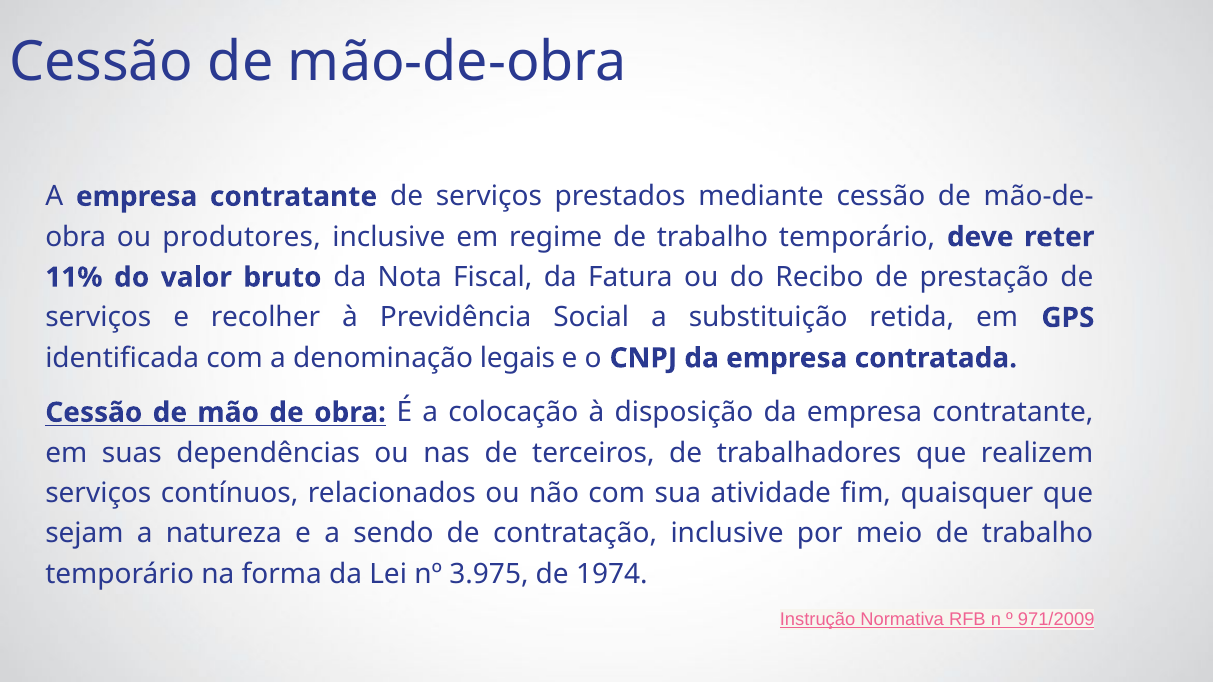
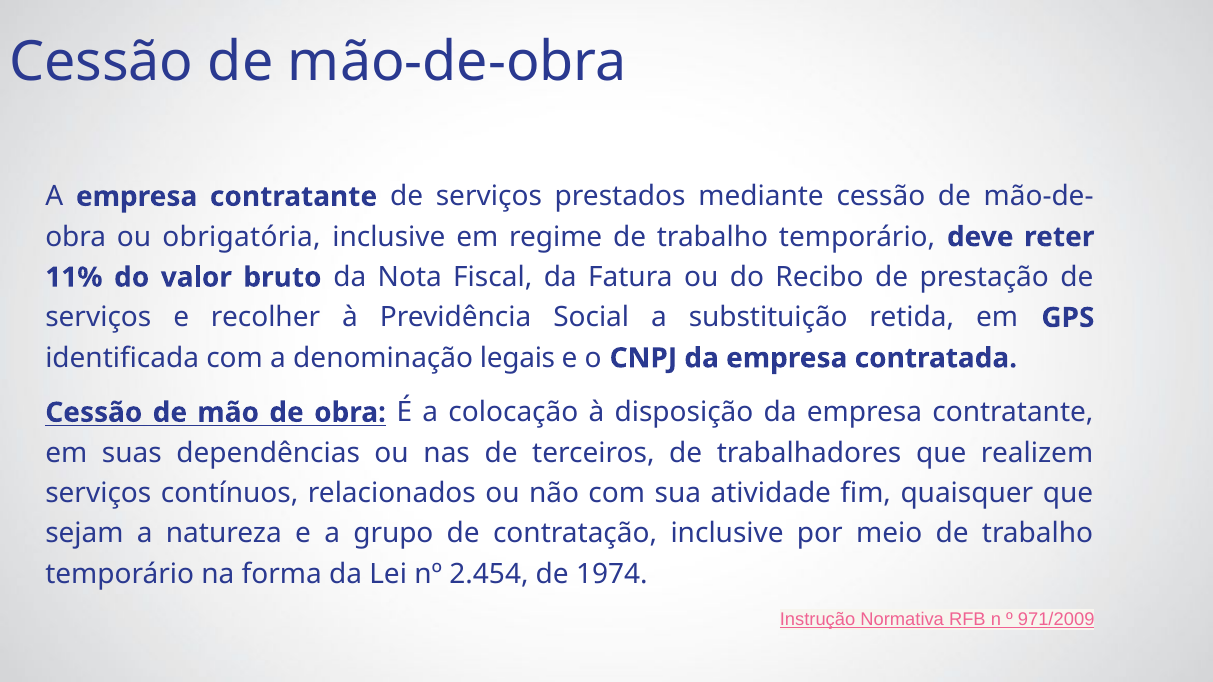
produtores: produtores -> obrigatória (242, 237)
sendo: sendo -> grupo (393, 534)
3.975: 3.975 -> 2.454 (489, 574)
